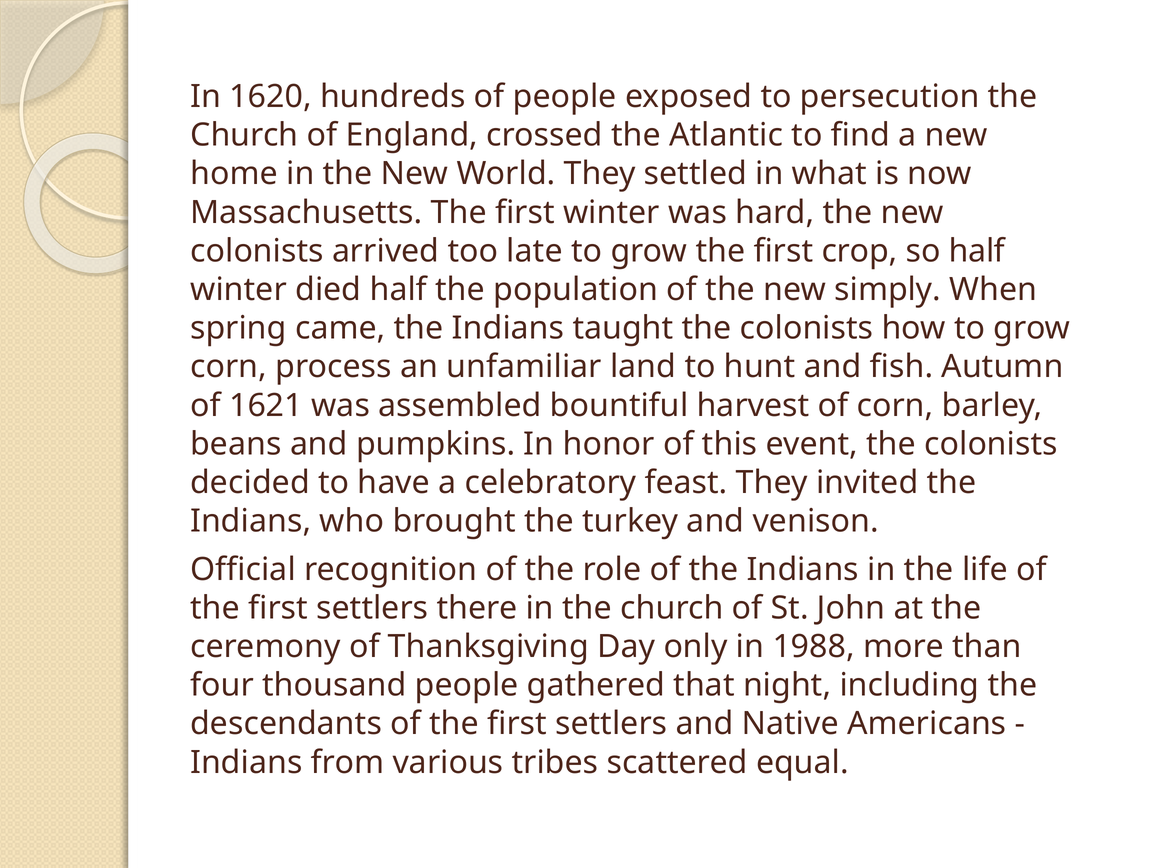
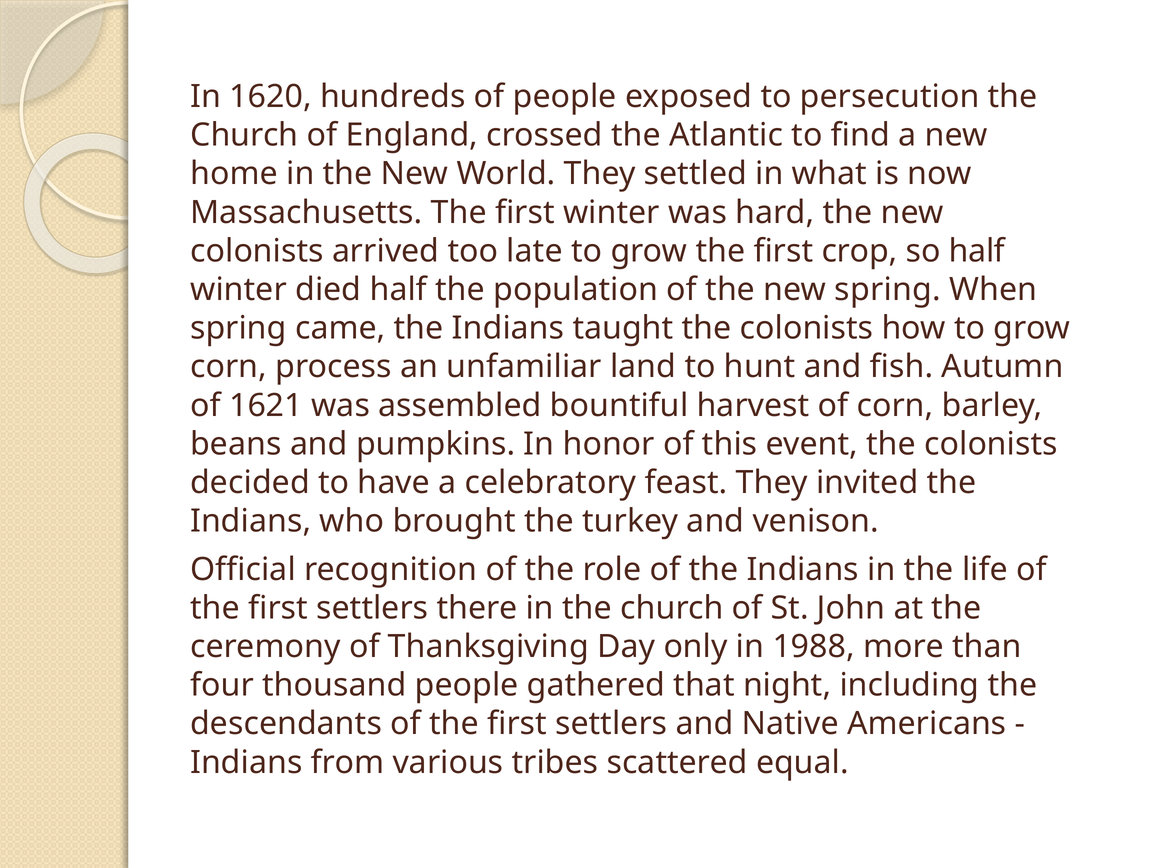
new simply: simply -> spring (888, 290)
